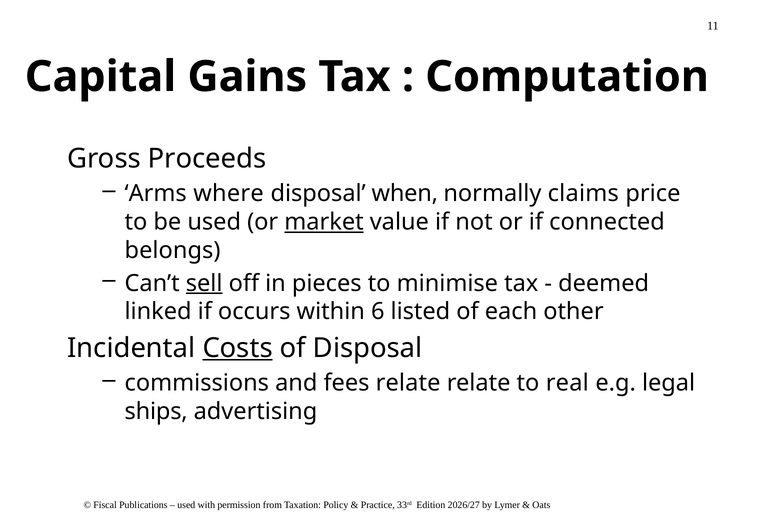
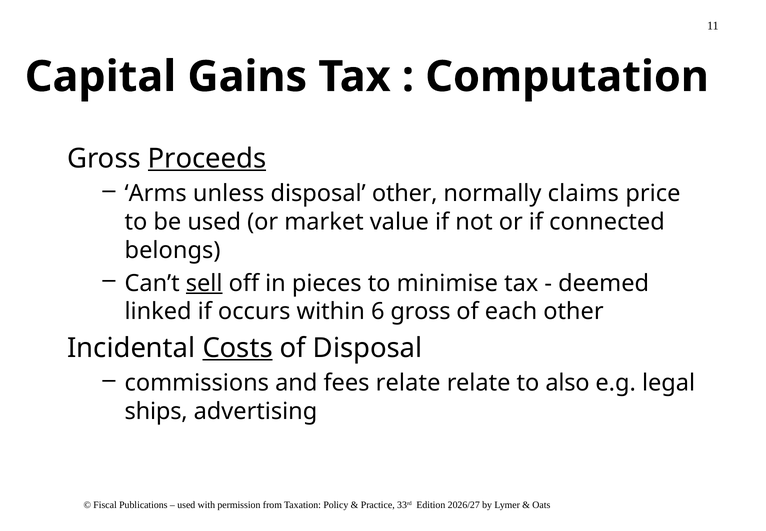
Proceeds underline: none -> present (207, 158)
where: where -> unless (229, 193)
disposal when: when -> other (405, 193)
market underline: present -> none (324, 222)
6 listed: listed -> gross (421, 311)
real: real -> also (568, 383)
